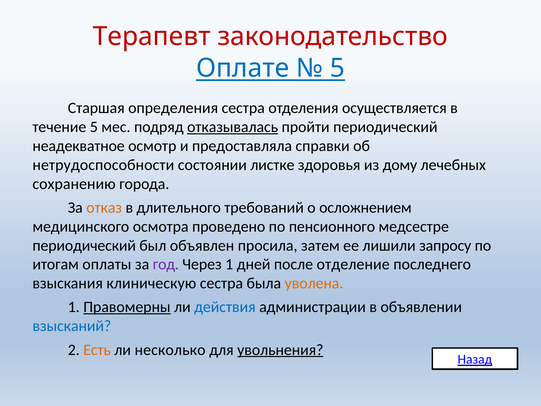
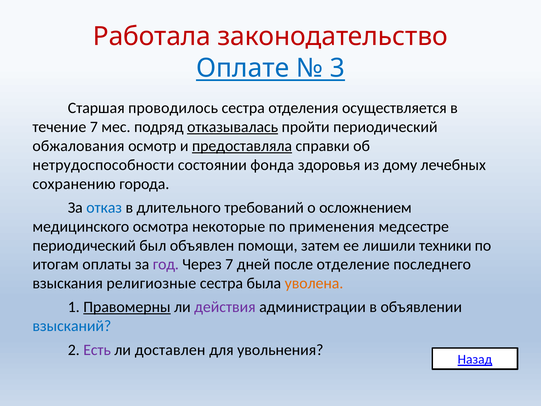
Терапевт: Терапевт -> Работала (152, 37)
5: 5 -> 3 (337, 68)
определения: определения -> проводилось (173, 108)
течение 5: 5 -> 7 (94, 127)
неадекватное: неадекватное -> обжалования (78, 146)
предоставляла underline: none -> present (242, 146)
листке: листке -> фонда (272, 165)
отказ colour: orange -> blue (104, 207)
проведено: проведено -> некоторые (229, 226)
пенсионного: пенсионного -> применения (332, 226)
просила: просила -> помощи (268, 245)
запросу: запросу -> техники (445, 245)
Через 1: 1 -> 7 (229, 264)
клиническую: клиническую -> религиозные (151, 283)
действия colour: blue -> purple (225, 307)
Есть colour: orange -> purple (97, 350)
несколько: несколько -> доставлен (170, 350)
увольнения underline: present -> none (280, 350)
